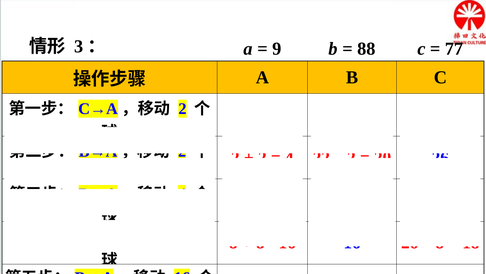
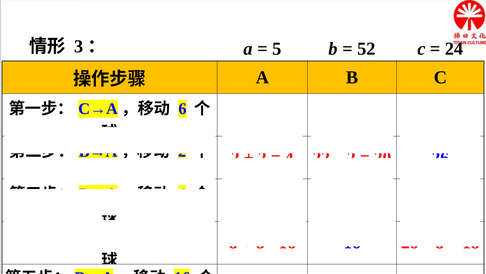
9: 9 -> 5 (277, 49)
88: 88 -> 52 (366, 49)
77: 77 -> 24 (454, 49)
2: 2 -> 6 (183, 109)
